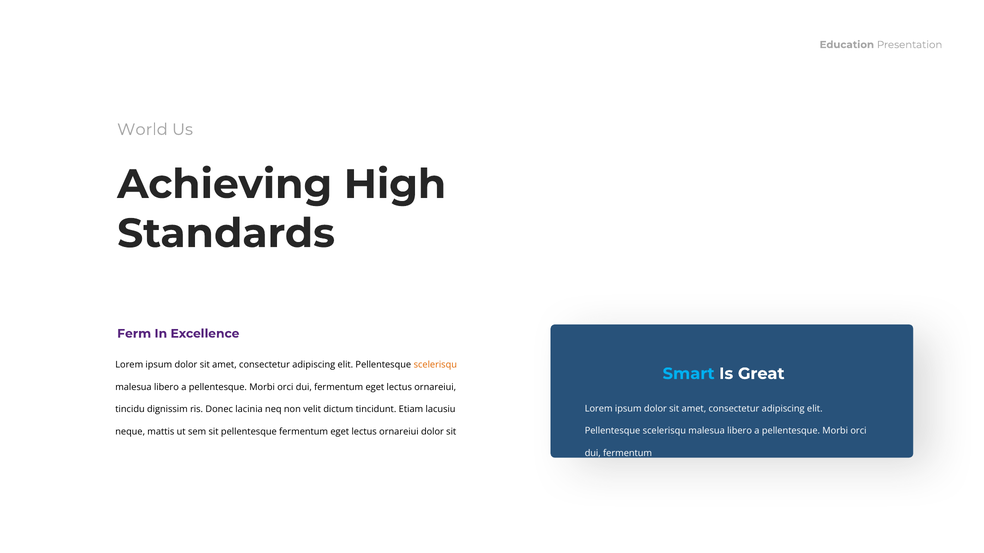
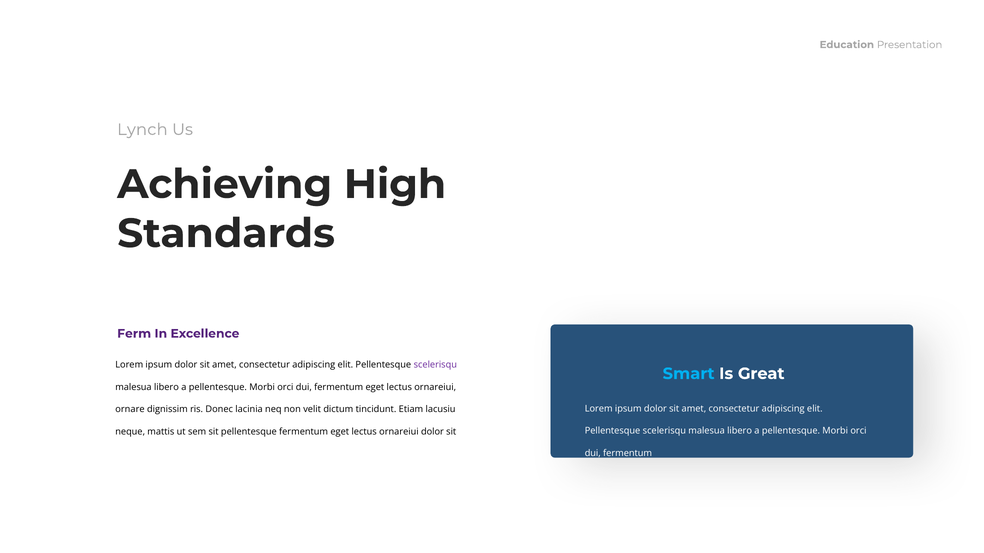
World: World -> Lynch (142, 130)
scelerisqu colour: orange -> purple (435, 365)
tincidu: tincidu -> ornare (130, 410)
